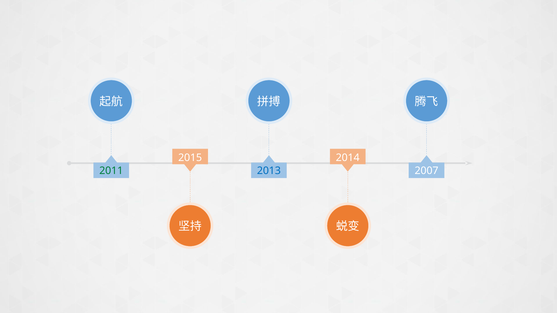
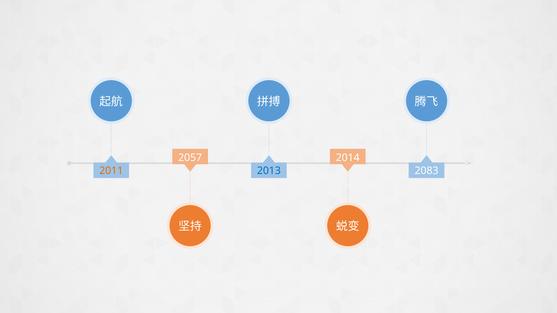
2015: 2015 -> 2057 (190, 158)
2011 colour: green -> orange (111, 171)
2007: 2007 -> 2083 (427, 171)
